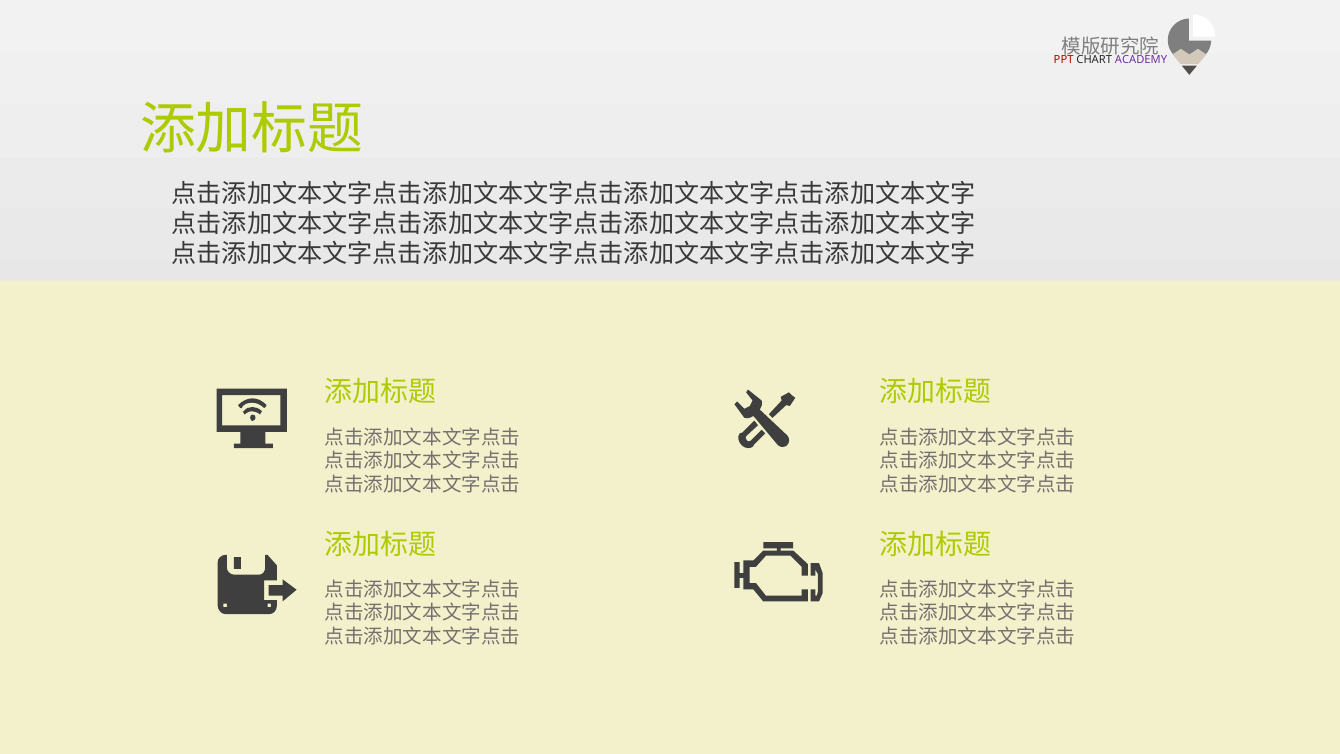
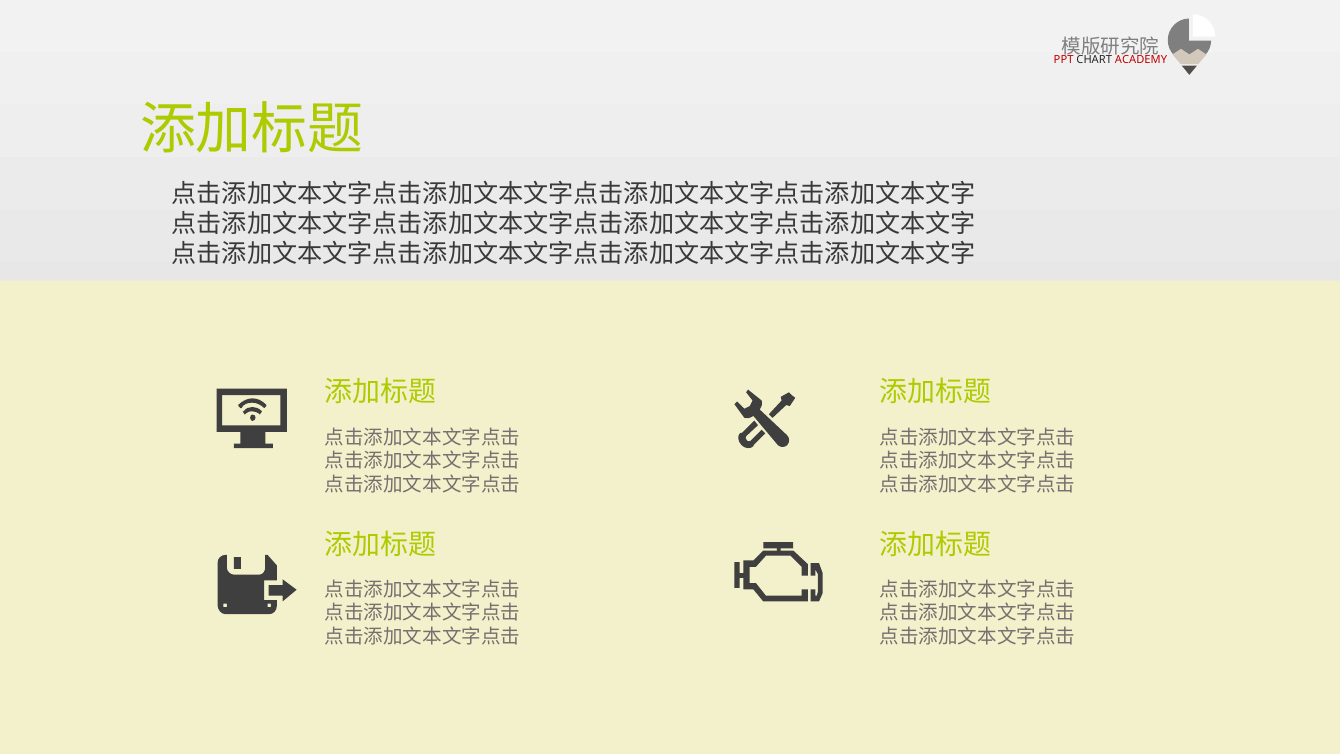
ACADEMY colour: purple -> red (1141, 60)
